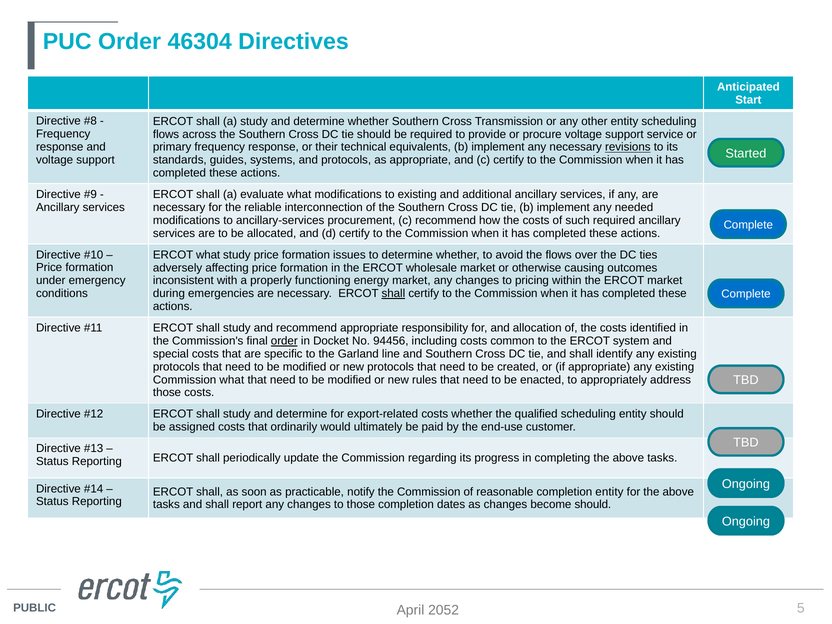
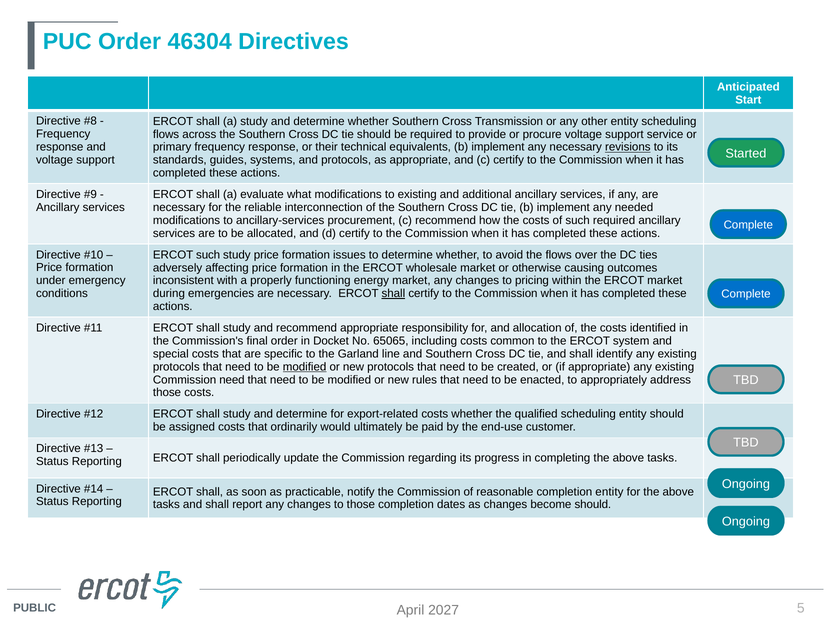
ERCOT what: what -> such (208, 255)
order underline: present -> none (284, 341)
94456: 94456 -> 65065 (391, 341)
modified underline: none -> present (305, 367)
Commission what: what -> need (232, 380)
2052: 2052 -> 2027 (444, 610)
